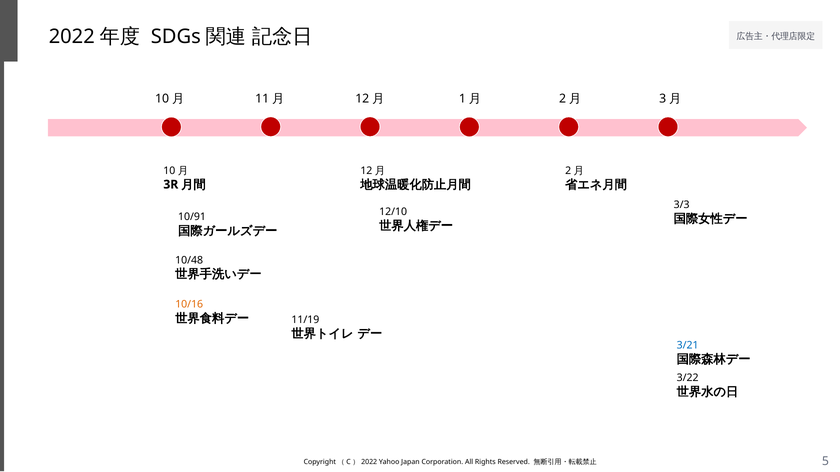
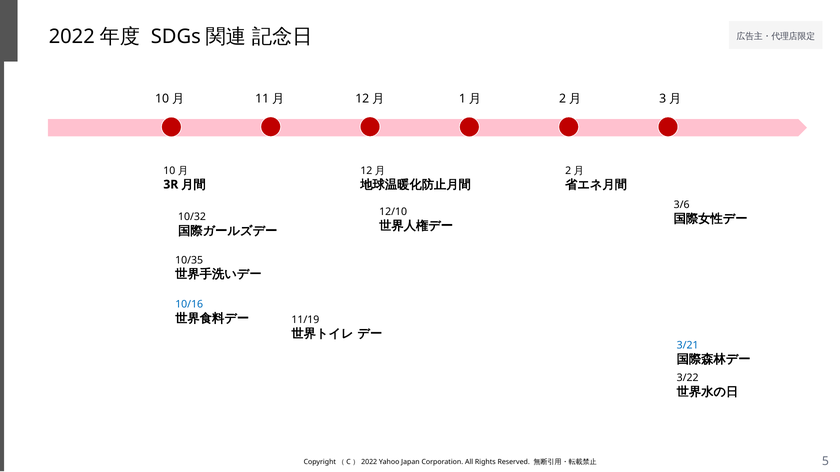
3/3: 3/3 -> 3/6 (682, 205)
10/91: 10/91 -> 10/32 (192, 217)
10/48: 10/48 -> 10/35 (189, 260)
10/16 colour: orange -> blue (189, 305)
